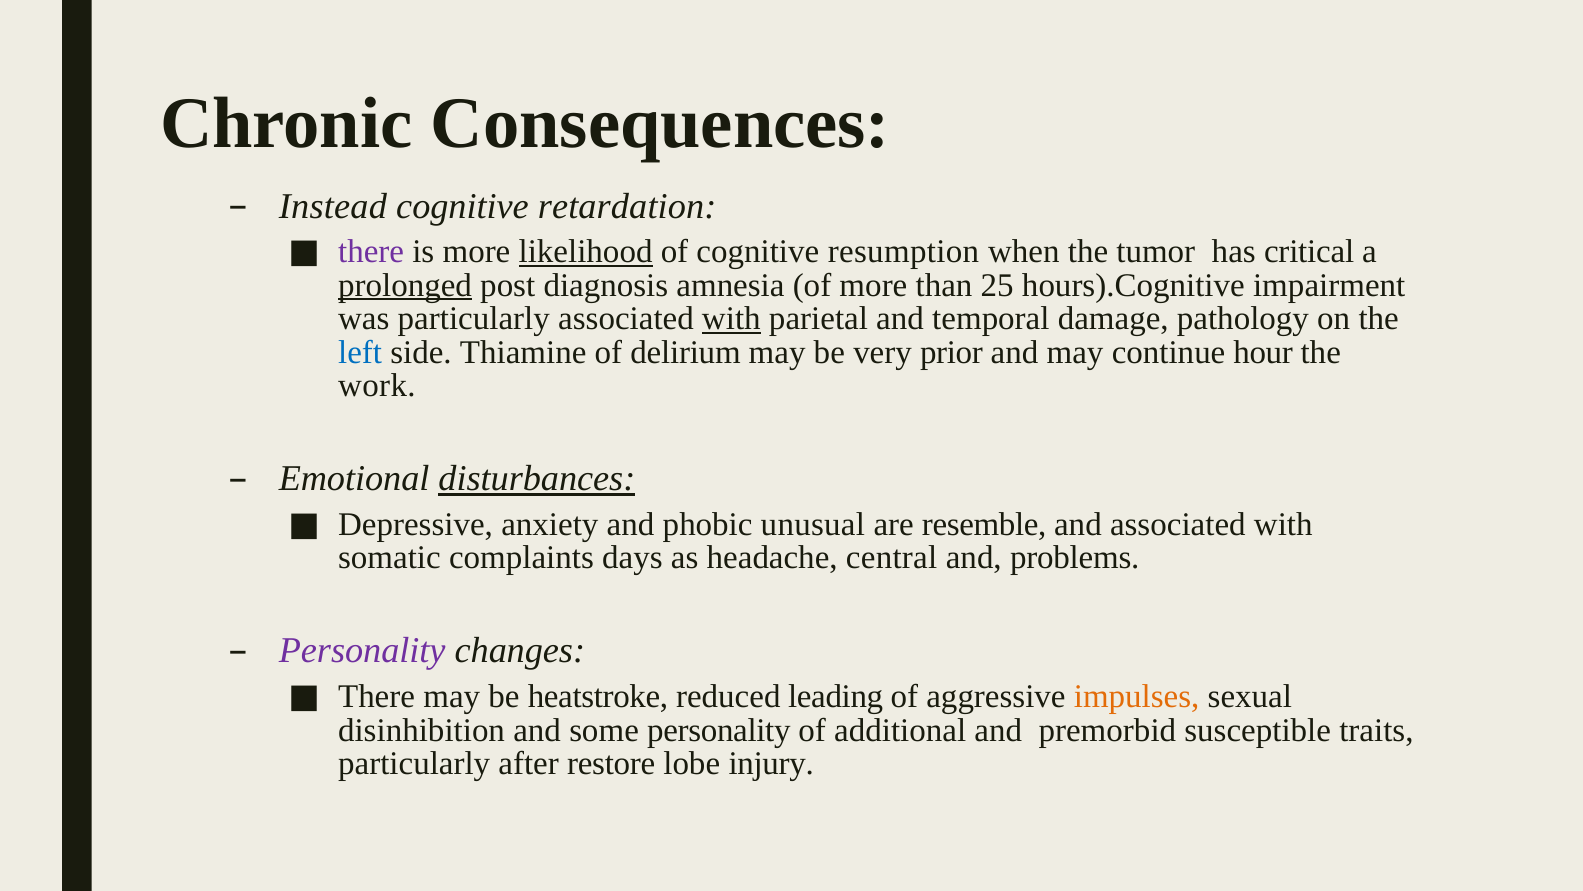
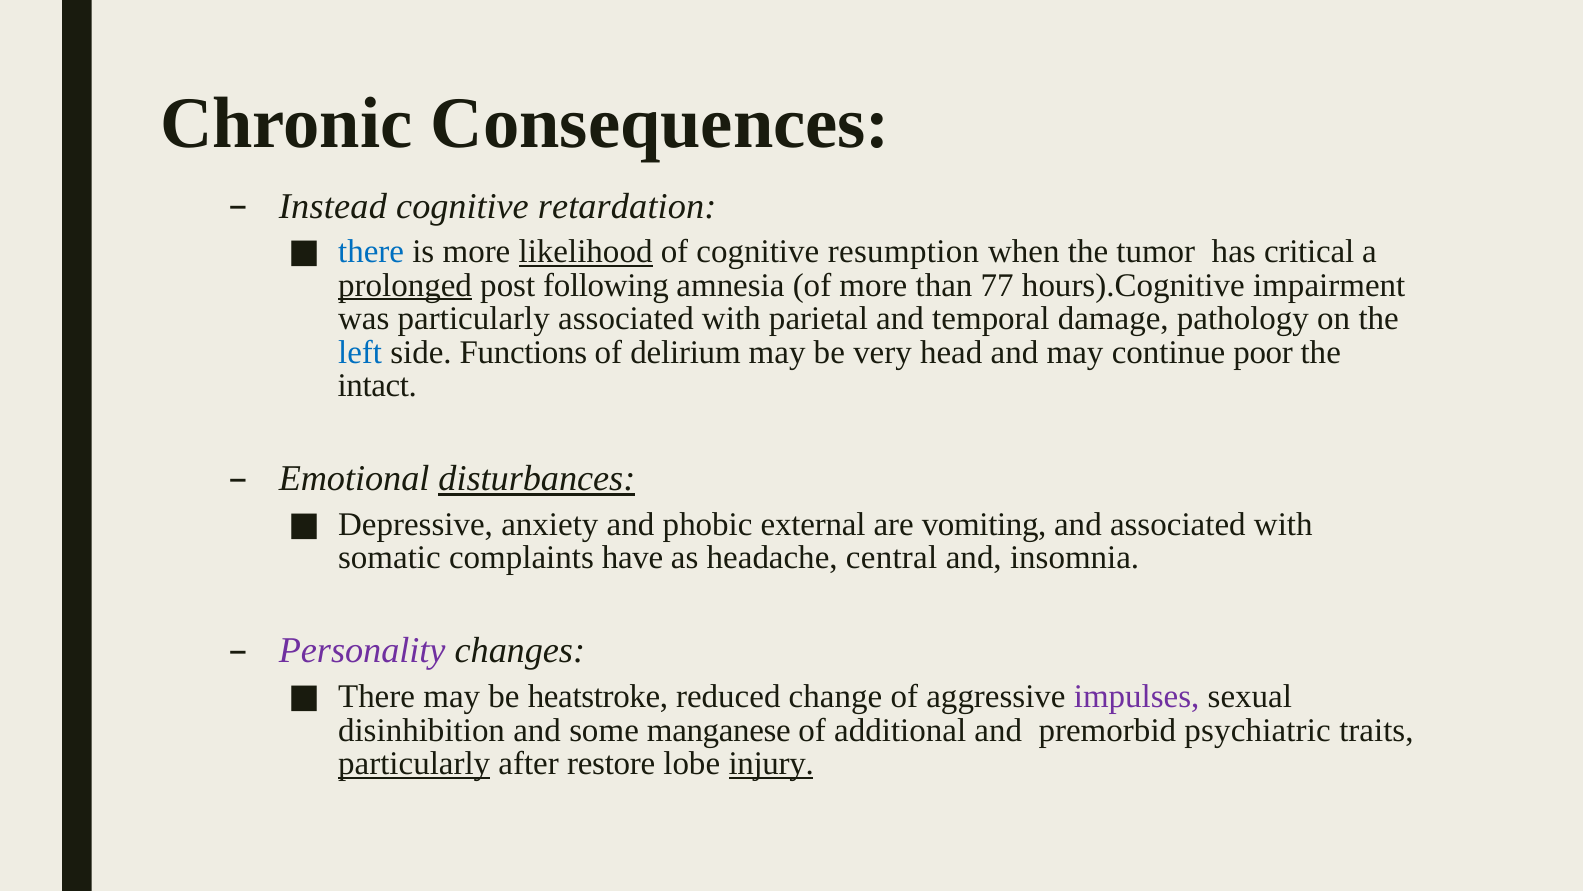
there colour: purple -> blue (371, 252)
diagnosis: diagnosis -> following (606, 285)
25: 25 -> 77 (997, 285)
with underline: present -> none (731, 319)
Thiamine: Thiamine -> Functions (523, 352)
prior: prior -> head (951, 352)
hour: hour -> poor (1263, 352)
work: work -> intact (377, 386)
unusual: unusual -> external (813, 524)
resemble: resemble -> vomiting (984, 524)
days: days -> have (633, 558)
problems: problems -> insomnia (1075, 558)
leading: leading -> change (835, 696)
impulses colour: orange -> purple (1137, 696)
some personality: personality -> manganese (719, 730)
susceptible: susceptible -> psychiatric (1258, 730)
particularly underline: none -> present (414, 763)
injury underline: none -> present (771, 763)
